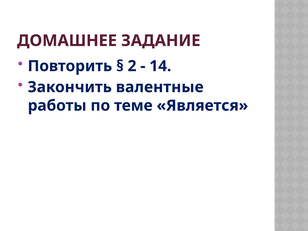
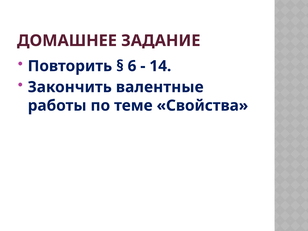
2: 2 -> 6 (132, 66)
Является: Является -> Свойства (202, 106)
